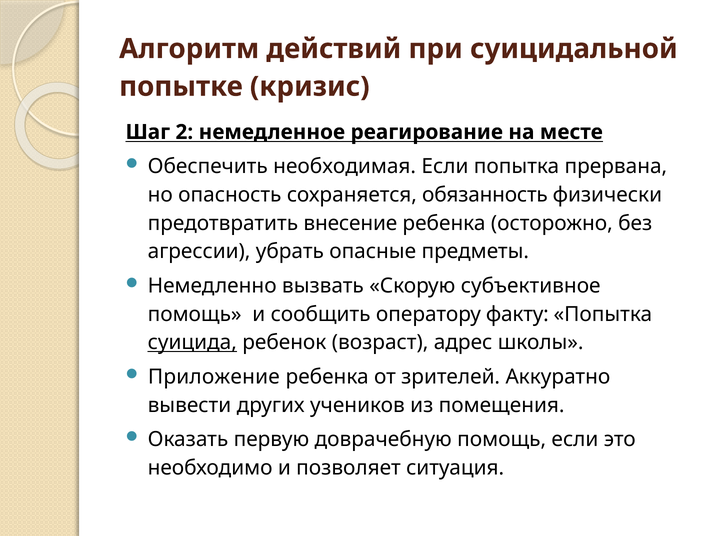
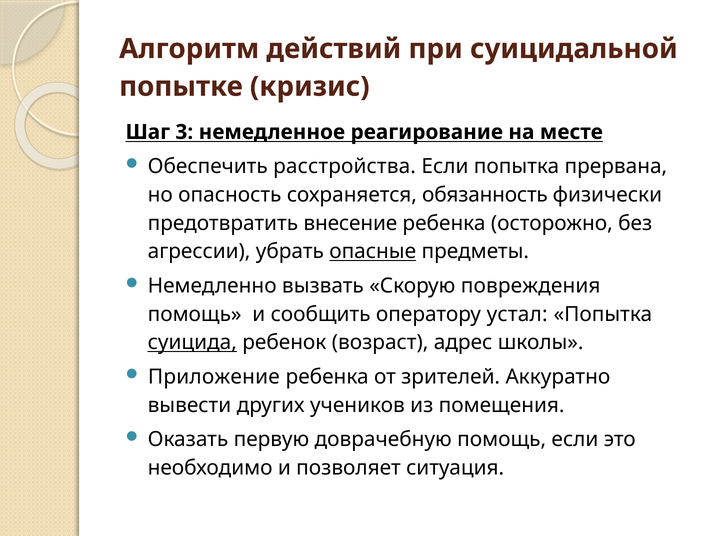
2: 2 -> 3 (184, 132)
необходимая: необходимая -> расстройства (345, 166)
опасные underline: none -> present (373, 251)
субъективное: субъективное -> повреждения (531, 286)
факту: факту -> устал (517, 314)
